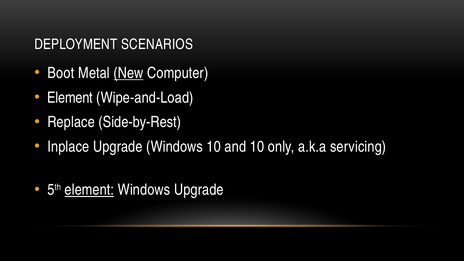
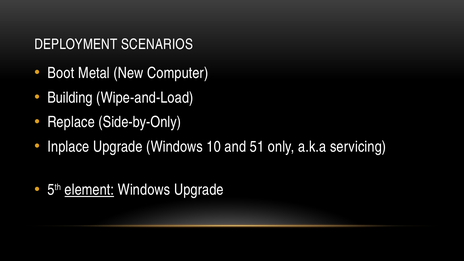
New underline: present -> none (128, 73)
Element: Element -> Building (70, 98)
Side-by-Rest: Side-by-Rest -> Side-by-Only (140, 122)
and 10: 10 -> 51 (257, 147)
